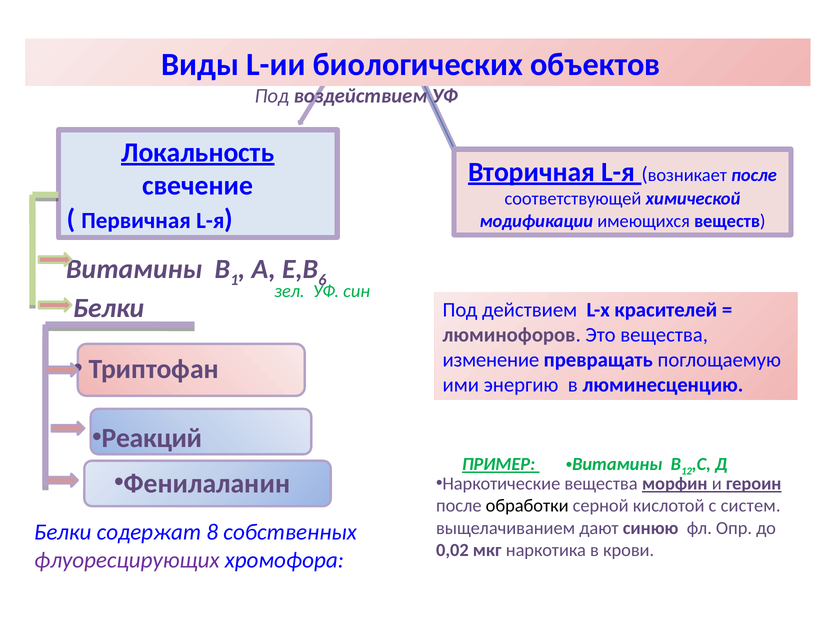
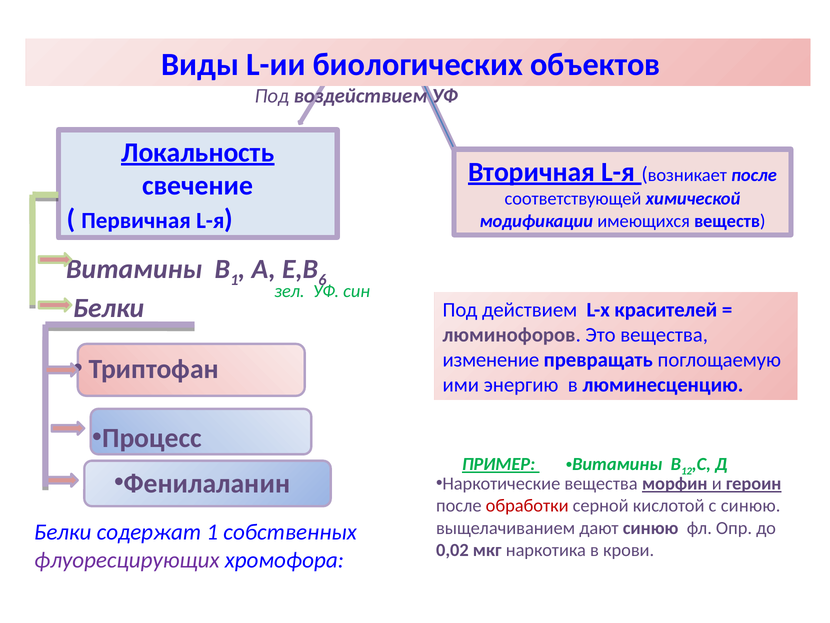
Реакций: Реакций -> Процесс (152, 438)
обработки colour: black -> red (527, 505)
с систем: систем -> синюю (751, 505)
содержат 8: 8 -> 1 (212, 532)
